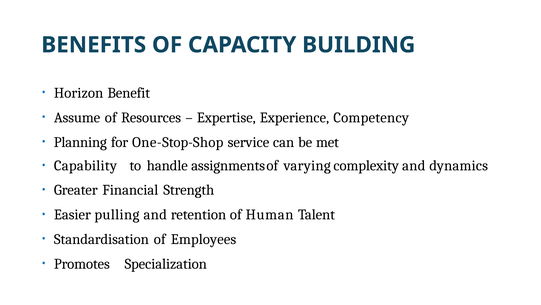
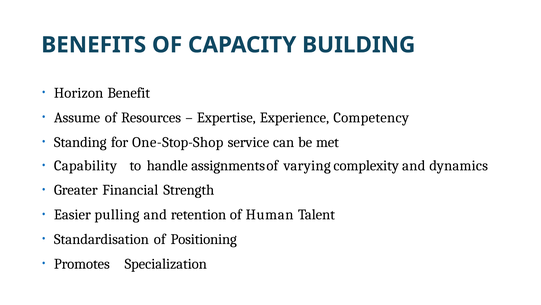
Planning: Planning -> Standing (80, 142)
Employees: Employees -> Positioning (204, 239)
